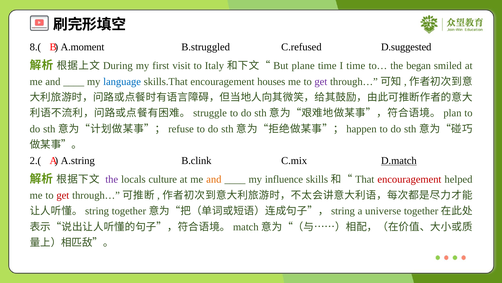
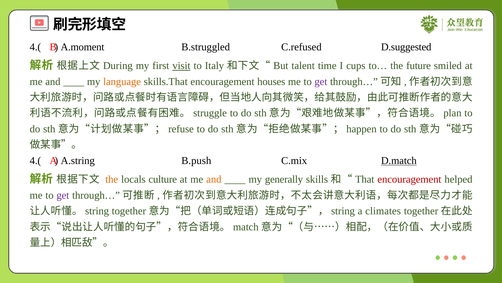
8.(: 8.( -> 4.( (35, 47)
visit underline: none -> present (181, 66)
plane: plane -> talent (303, 66)
I time: time -> cups (356, 66)
began: began -> future (419, 66)
language colour: blue -> orange (122, 82)
2.(: 2.( -> 4.( (35, 160)
B.clink: B.clink -> B.push (196, 160)
the colour: purple -> orange (112, 179)
influence: influence -> generally (284, 179)
get colour: red -> purple (63, 195)
universe: universe -> climates (383, 211)
